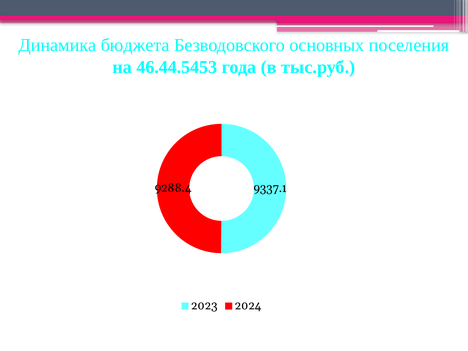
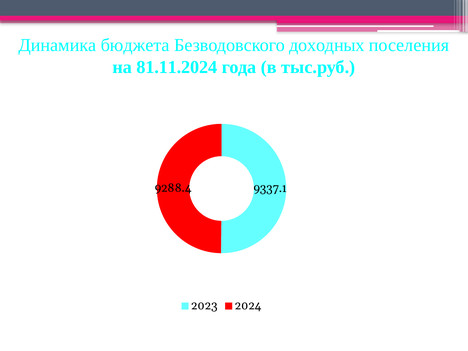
основных: основных -> доходных (327, 45)
46.44.5453: 46.44.5453 -> 81.11.2024 (177, 67)
